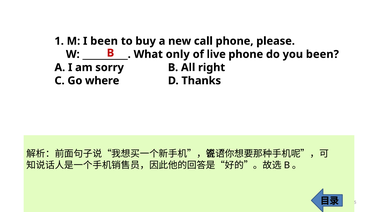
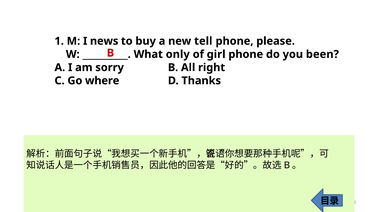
I been: been -> news (104, 41)
call: call -> tell (203, 41)
live: live -> girl (216, 54)
